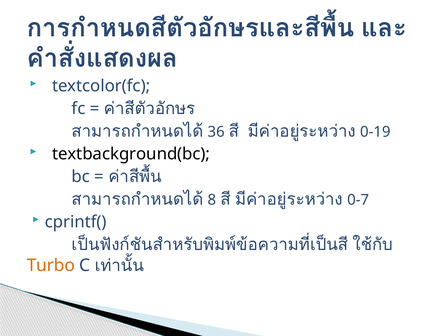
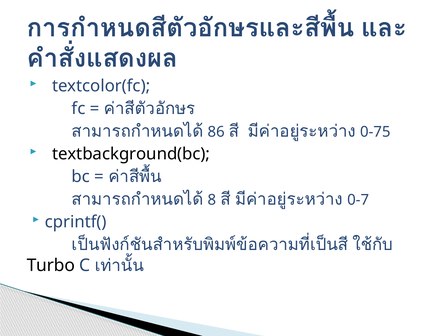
36: 36 -> 86 (216, 132)
0-19: 0-19 -> 0-75 (375, 132)
Turbo colour: orange -> black (51, 265)
